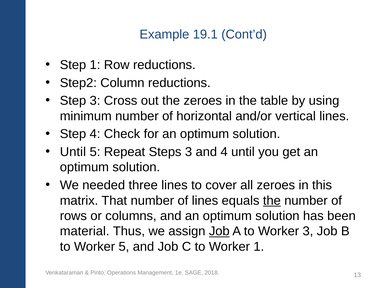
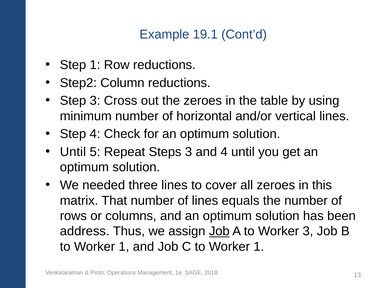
the underline: present -> none (272, 201)
material: material -> address (85, 231)
5: 5 -> 1 (124, 247)
